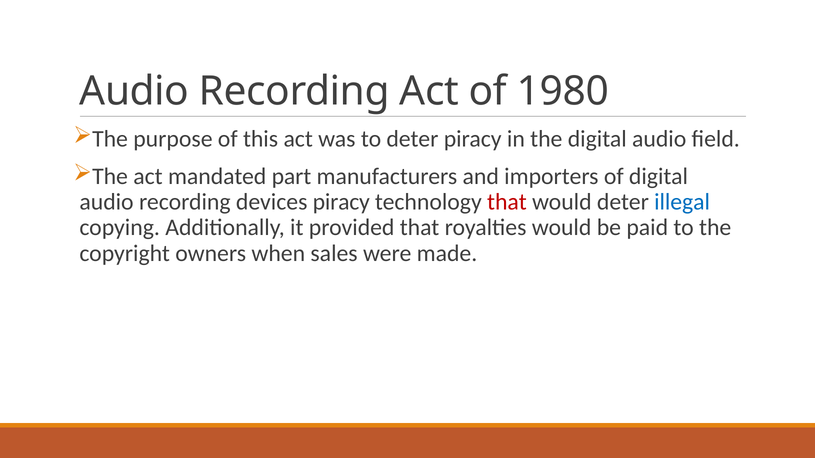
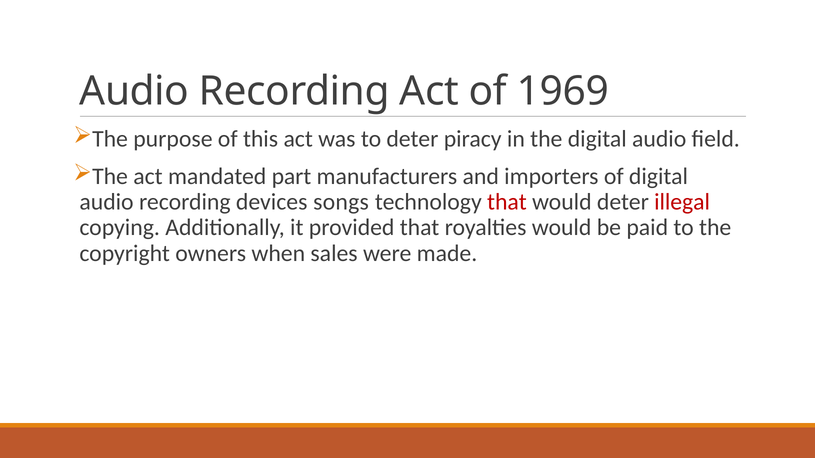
1980: 1980 -> 1969 (563, 91)
devices piracy: piracy -> songs (341, 202)
illegal colour: blue -> red (682, 202)
